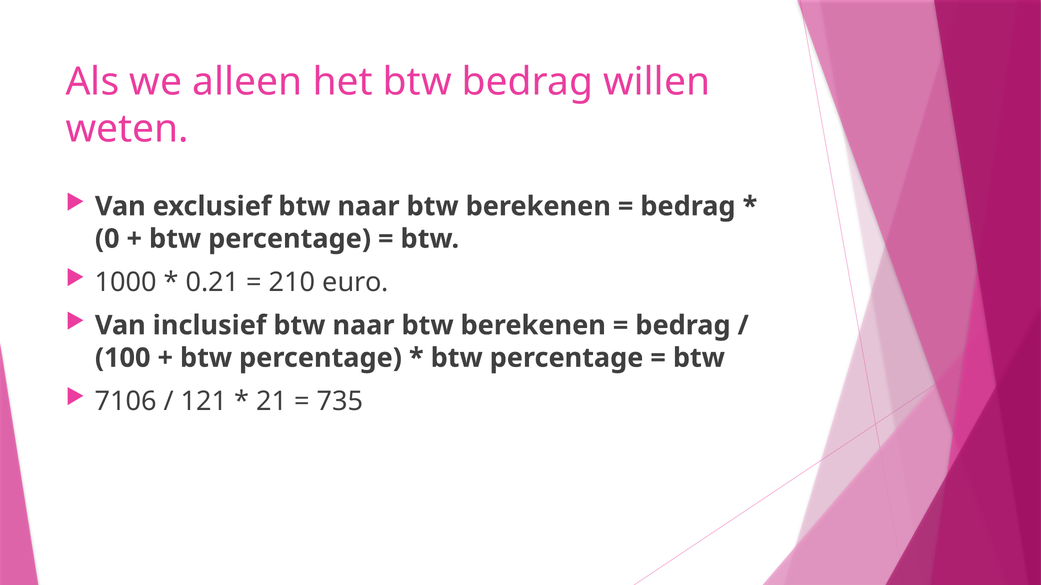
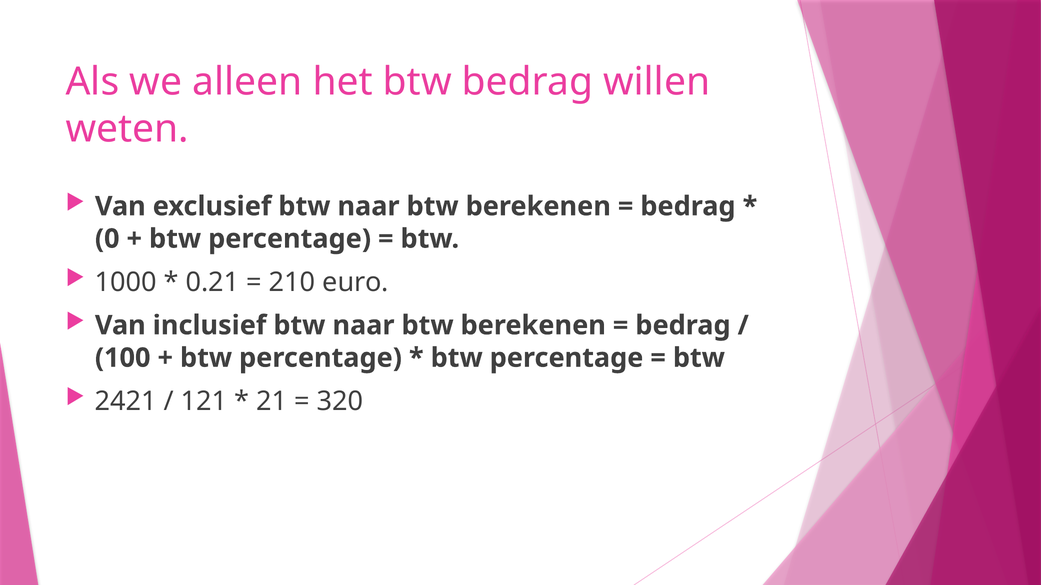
7106: 7106 -> 2421 (126, 402)
735: 735 -> 320 (340, 402)
